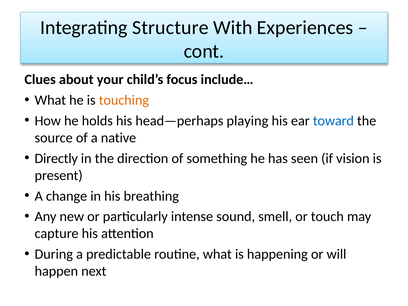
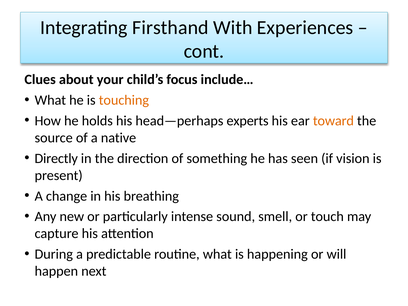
Structure: Structure -> Firsthand (170, 28)
playing: playing -> experts (248, 121)
toward colour: blue -> orange (333, 121)
